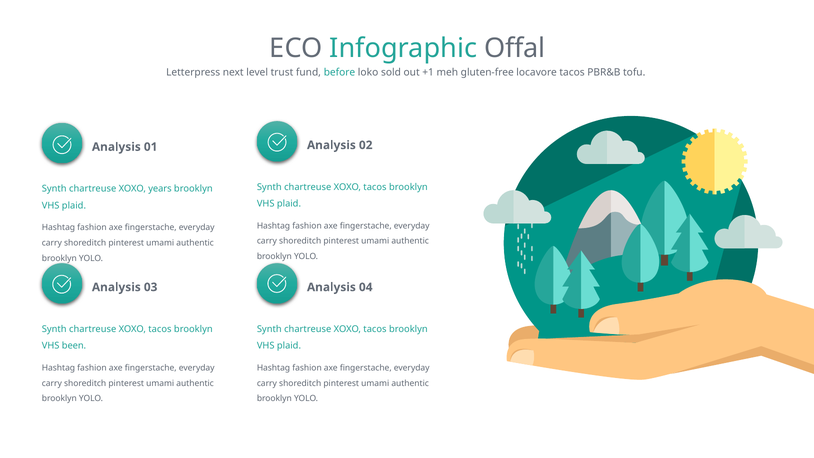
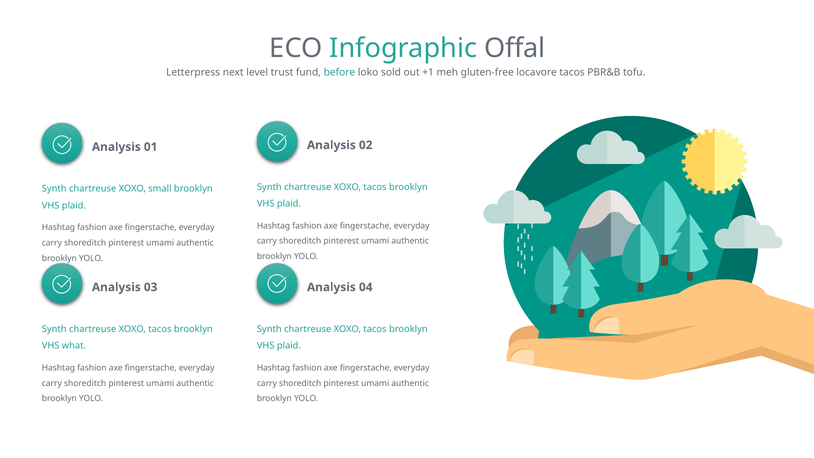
years: years -> small (160, 189)
been: been -> what (74, 346)
